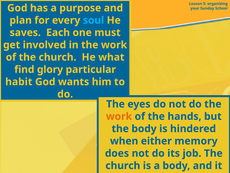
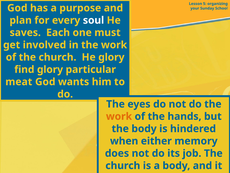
soul colour: light blue -> white (94, 20)
He what: what -> glory (111, 57)
habit: habit -> meat (19, 82)
